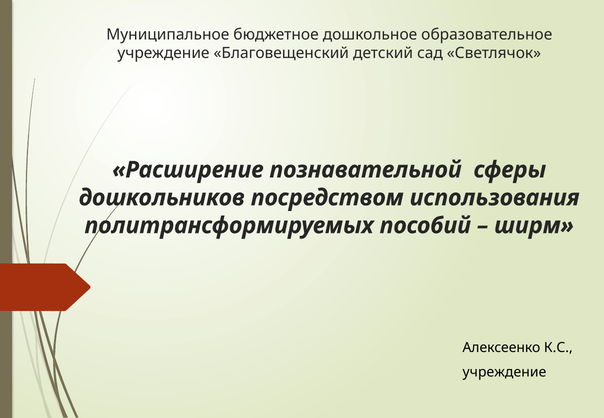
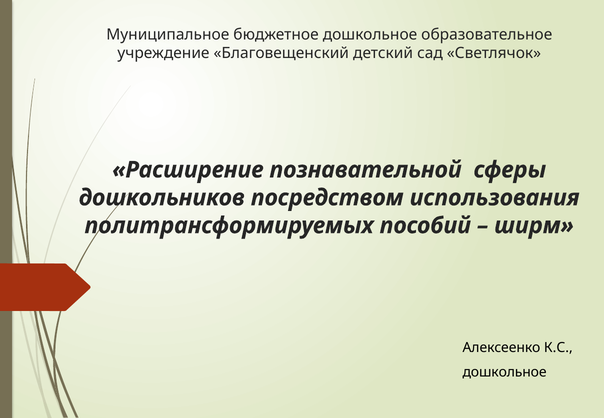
учреждение: учреждение -> дошкольное (505, 372)
